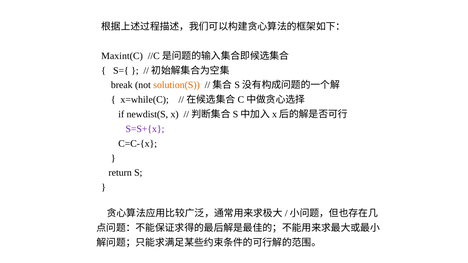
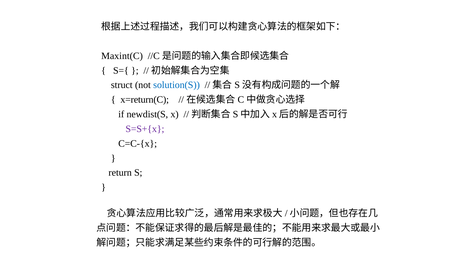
break: break -> struct (122, 85)
solution(S colour: orange -> blue (177, 85)
x=while(C: x=while(C -> x=return(C (145, 100)
